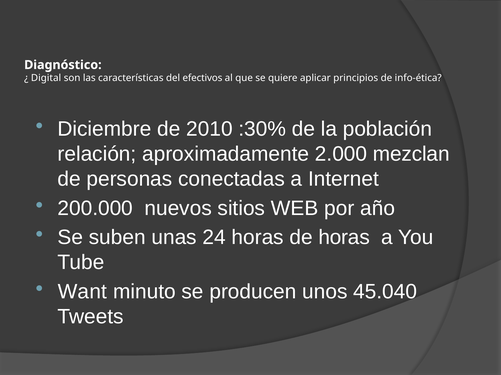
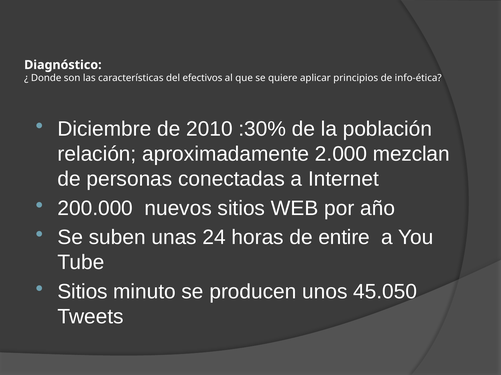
Digital: Digital -> Donde (46, 78)
de horas: horas -> entire (344, 238)
Want: Want -> Sitios (83, 292)
45.040: 45.040 -> 45.050 (385, 292)
